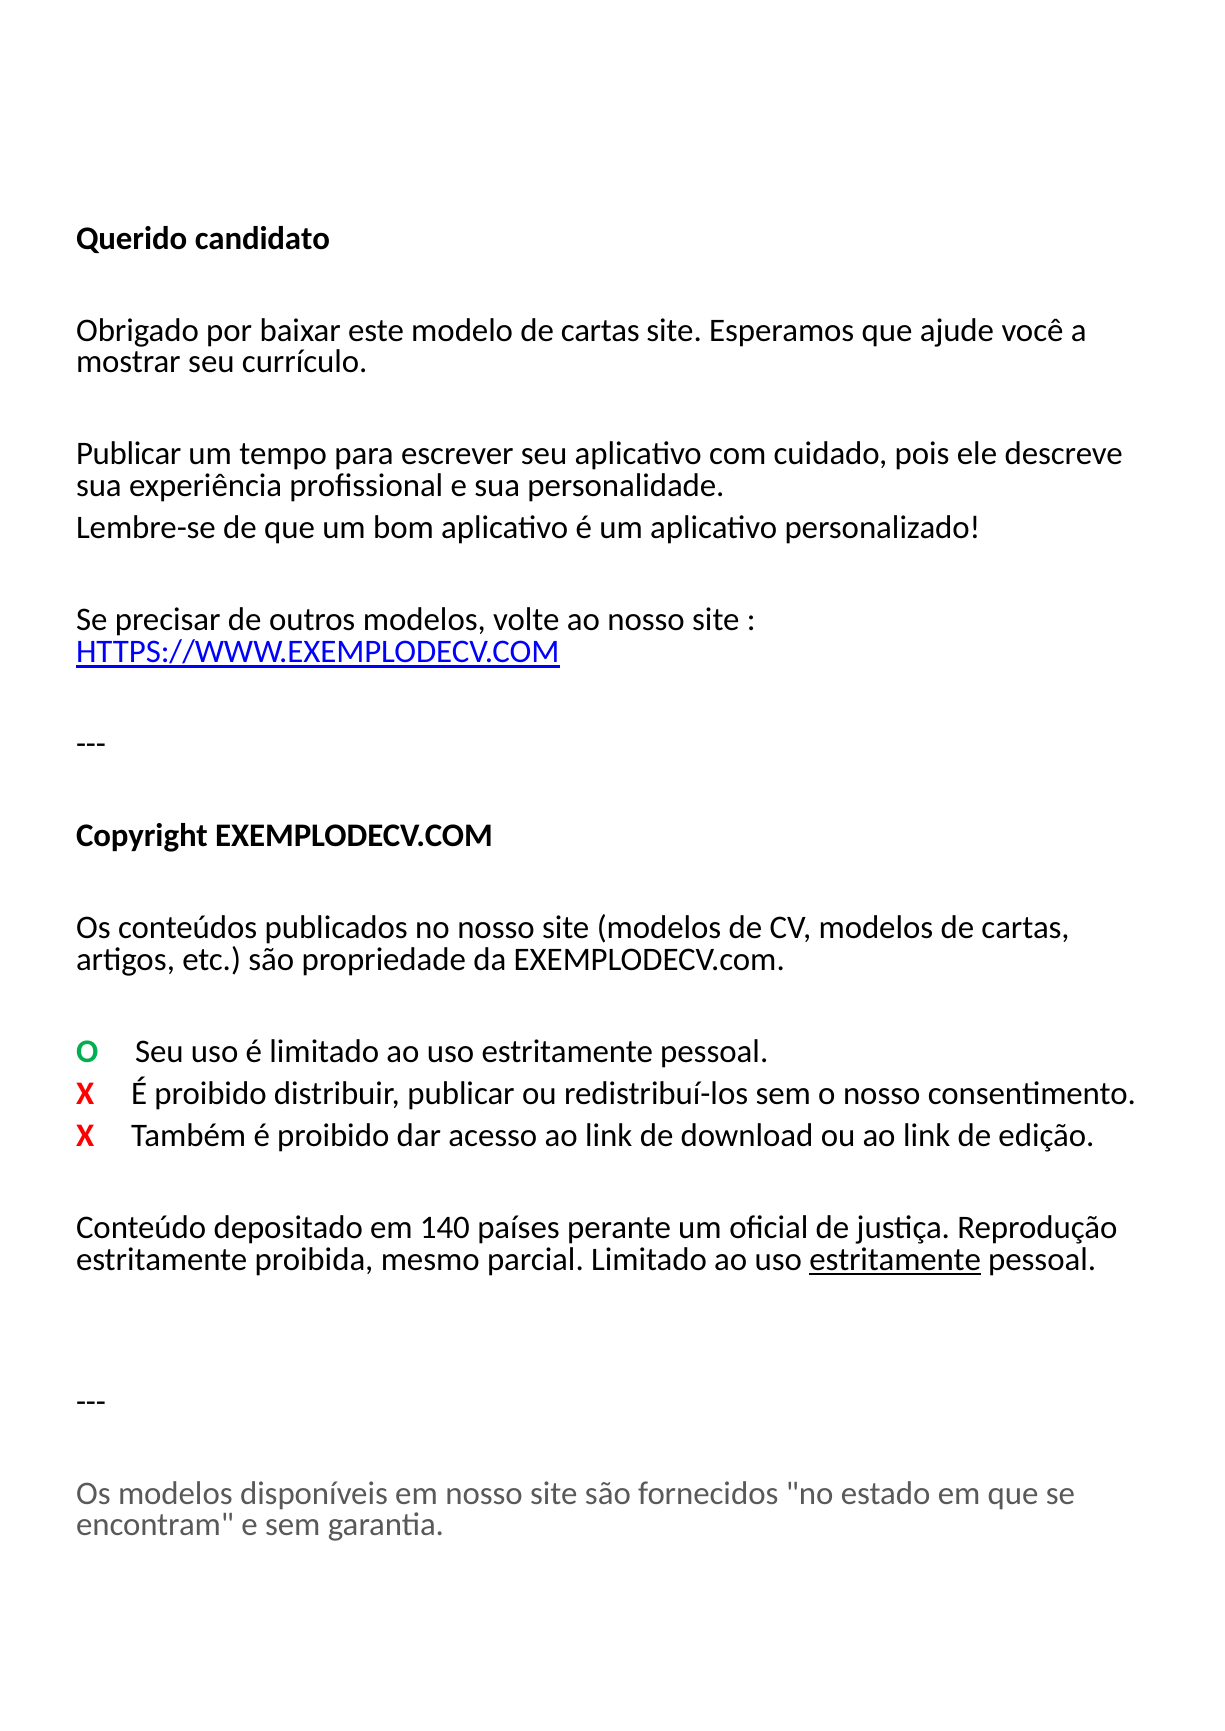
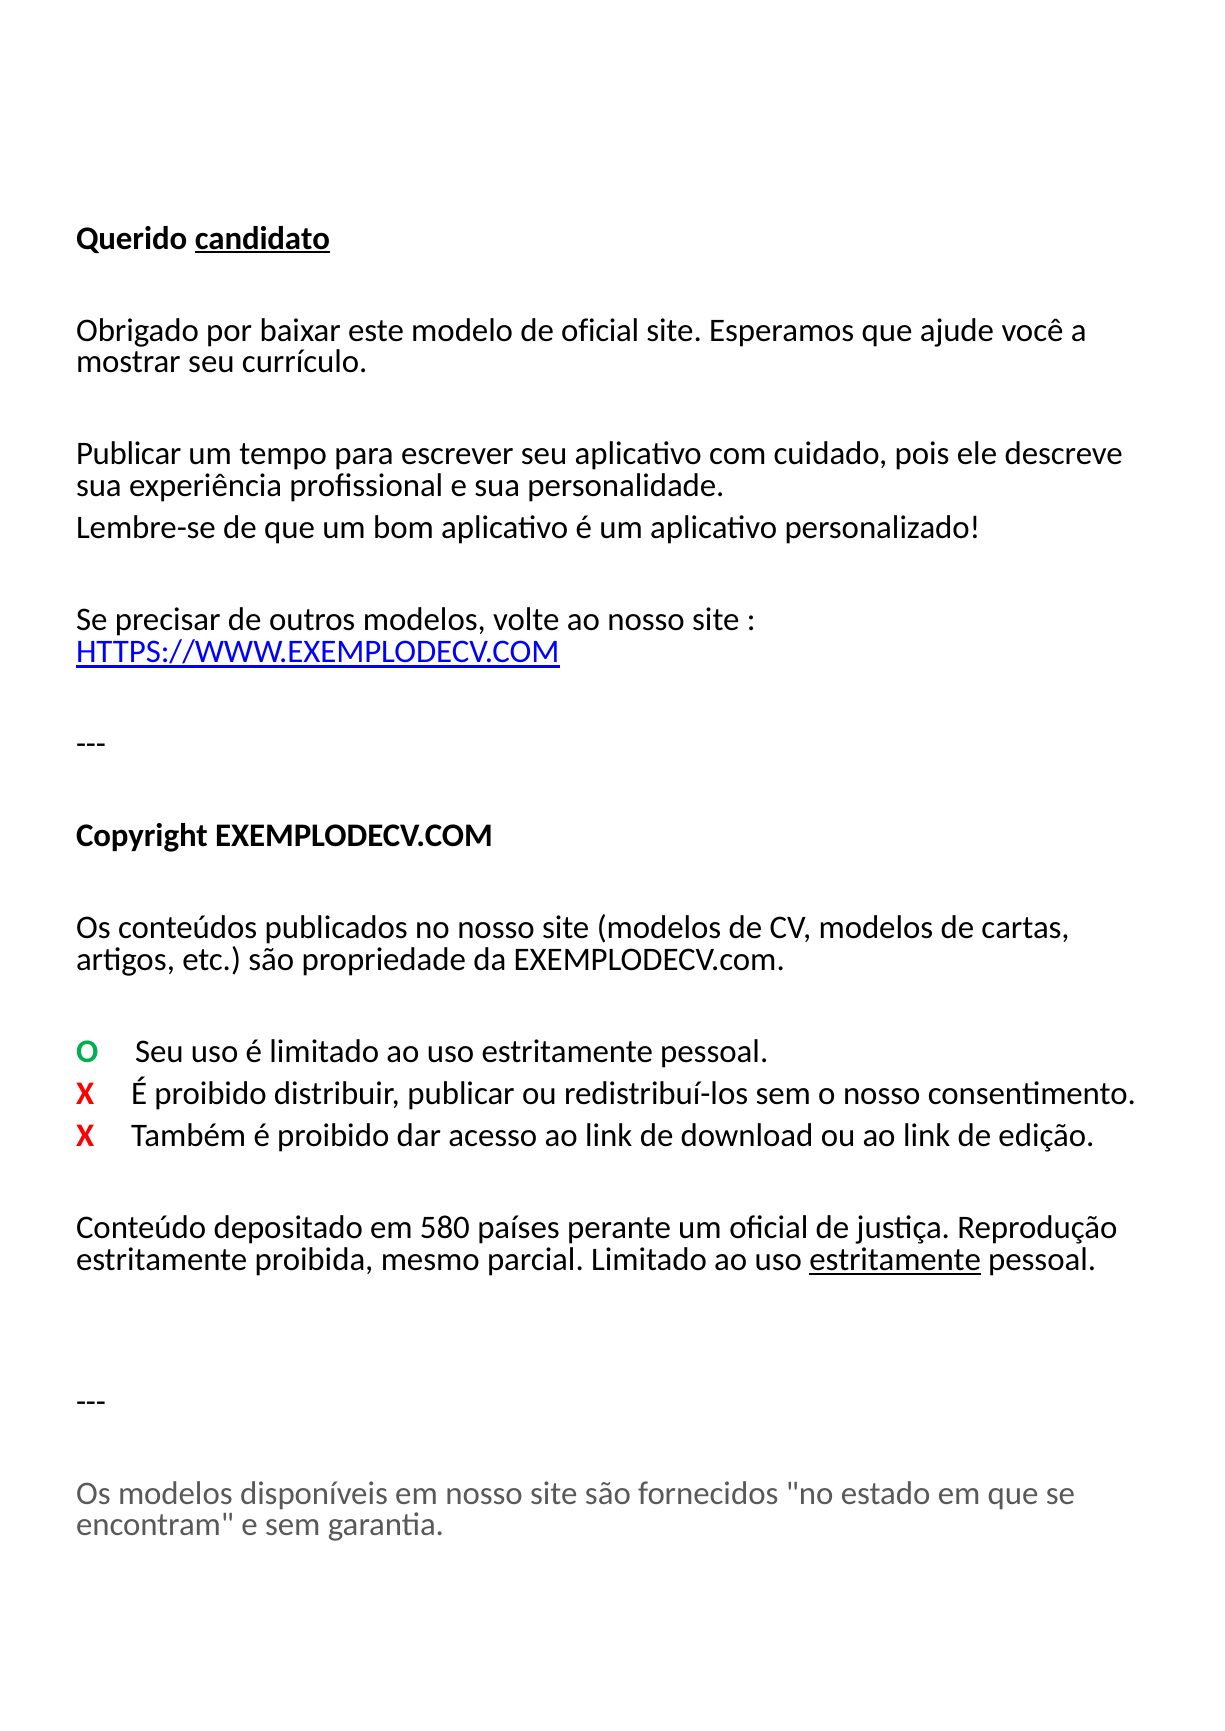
candidato underline: none -> present (262, 238)
modelo de cartas: cartas -> oficial (600, 330)
140: 140 -> 580 (445, 1228)
